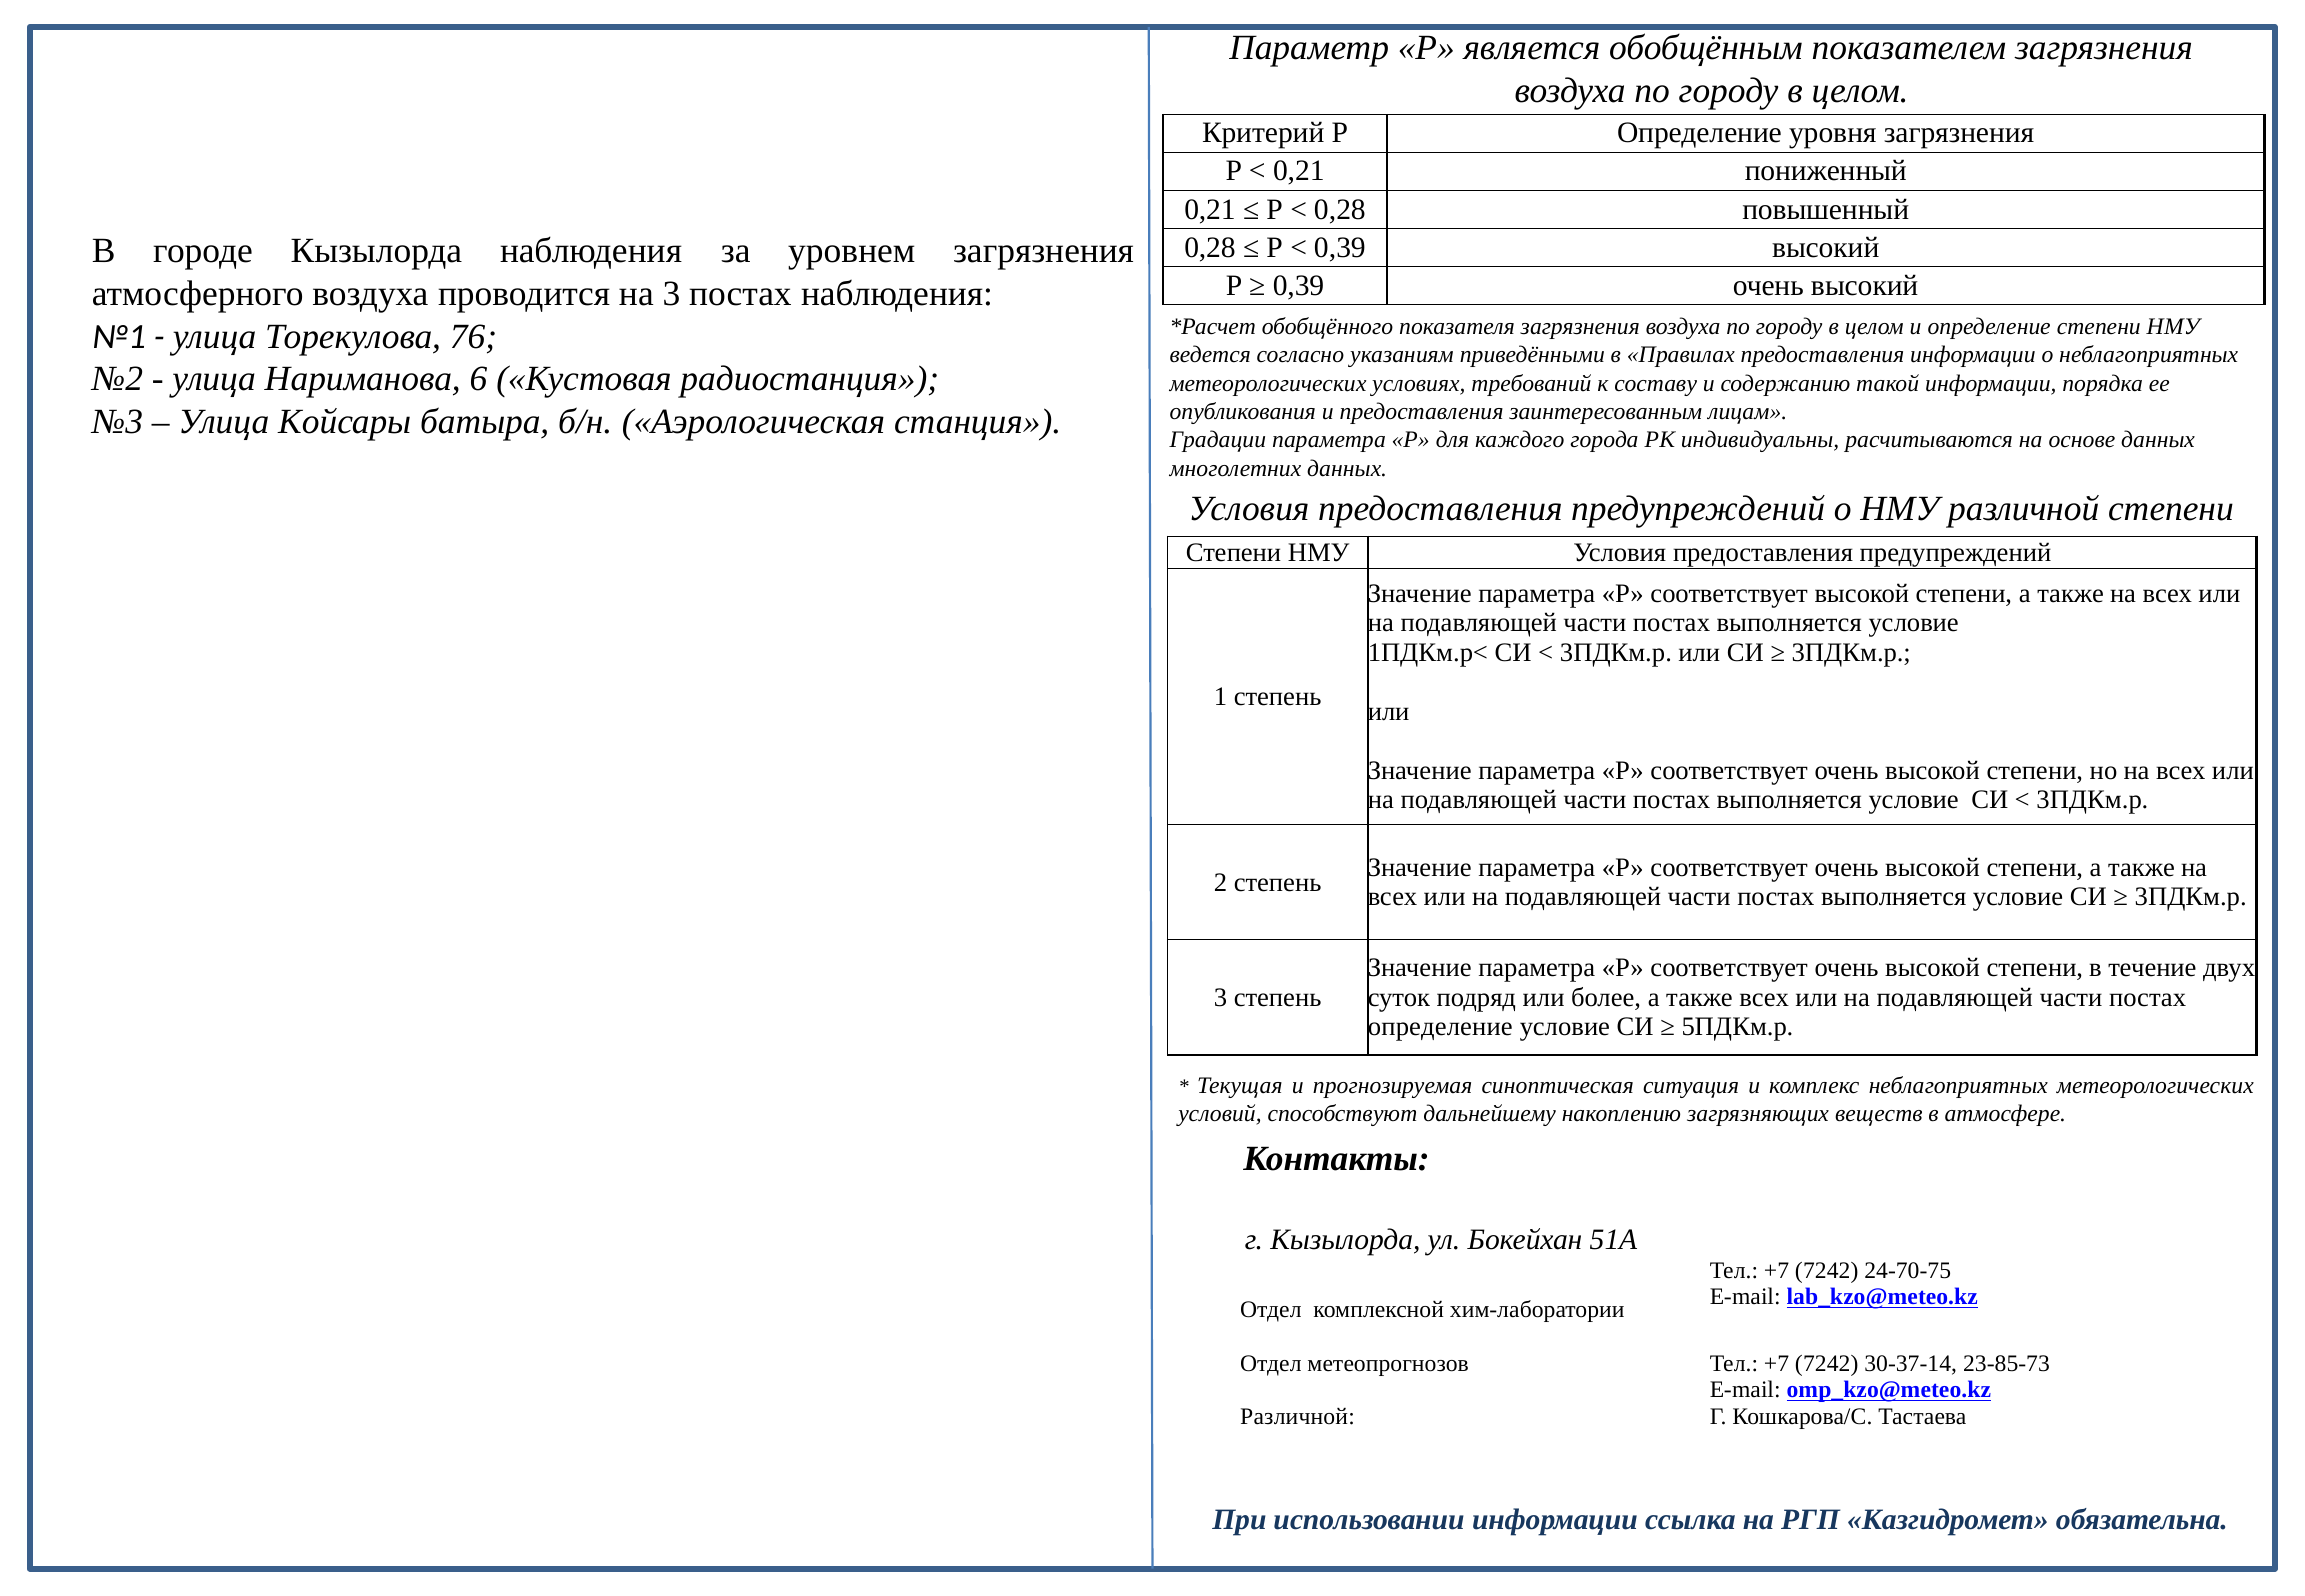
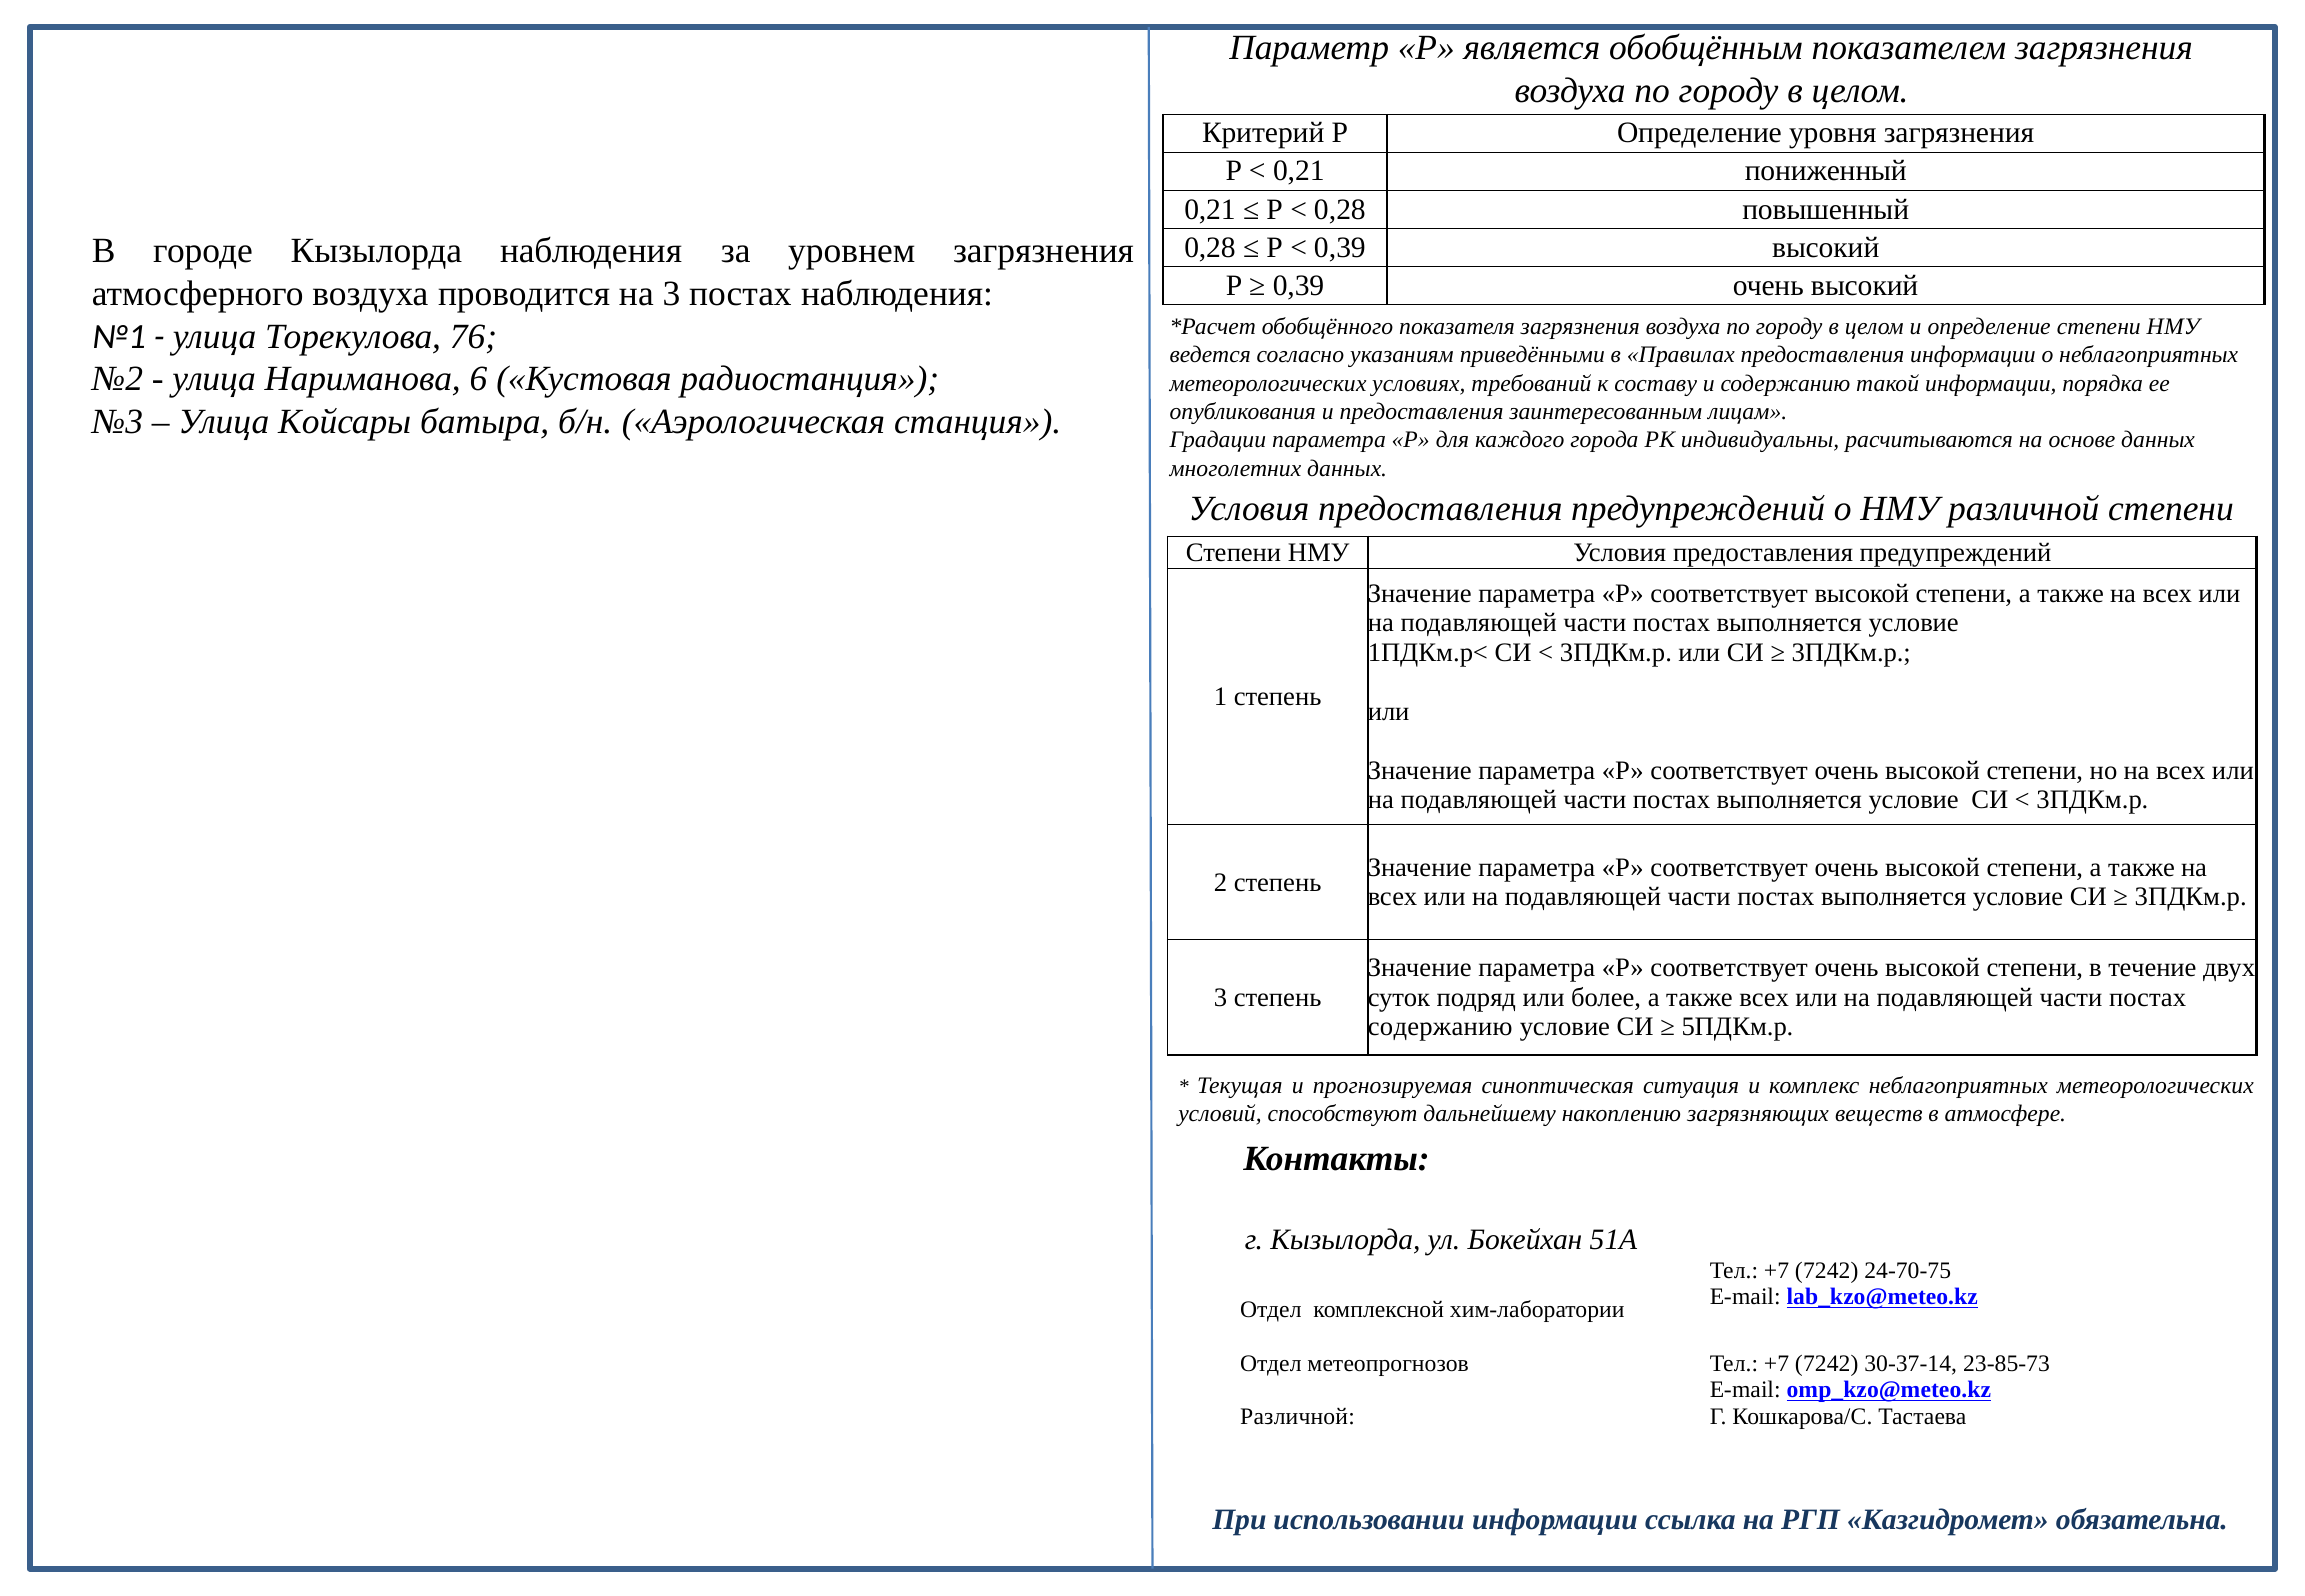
определение: определение -> содержанию (1440, 1027)
